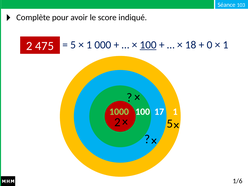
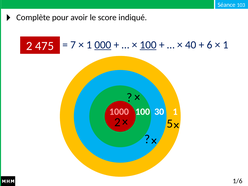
5: 5 -> 7 (73, 45)
000 underline: none -> present (103, 45)
18: 18 -> 40 (191, 45)
0: 0 -> 6 (209, 45)
1000 colour: light green -> pink (119, 112)
17: 17 -> 30 (159, 112)
